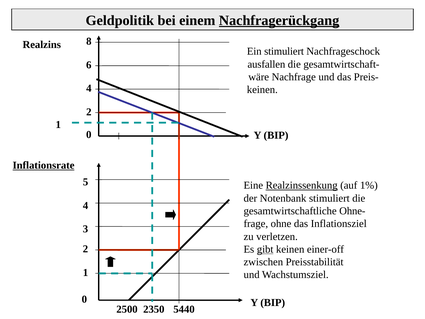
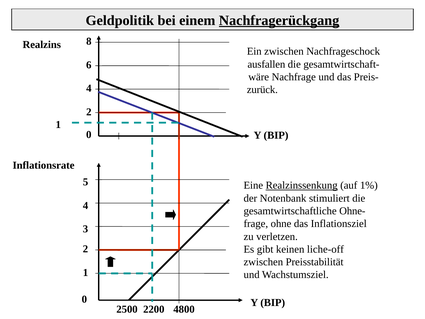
Ein stimuliert: stimuliert -> zwischen (284, 51)
keinen: keinen -> zurück (262, 90)
Inflationsrate underline: present -> none (44, 165)
gibt underline: present -> none (265, 249)
einer-off: einer-off -> liche-off (325, 249)
2350: 2350 -> 2200 (154, 309)
5440: 5440 -> 4800 (184, 309)
